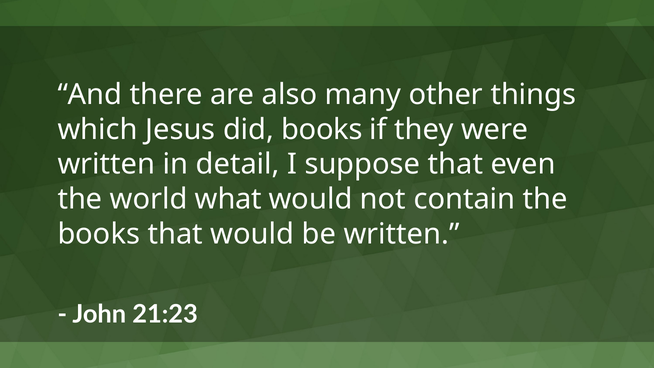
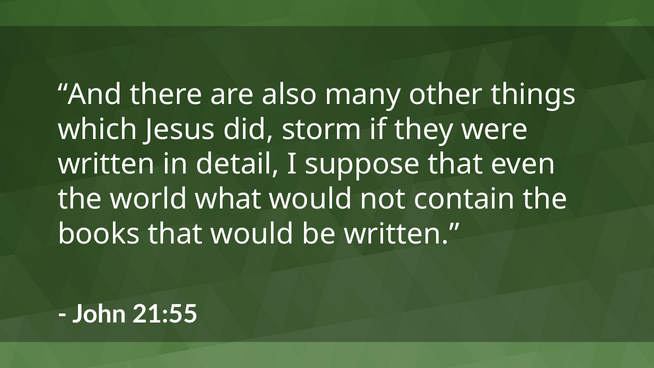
did books: books -> storm (322, 129)
21:23: 21:23 -> 21:55 (165, 314)
